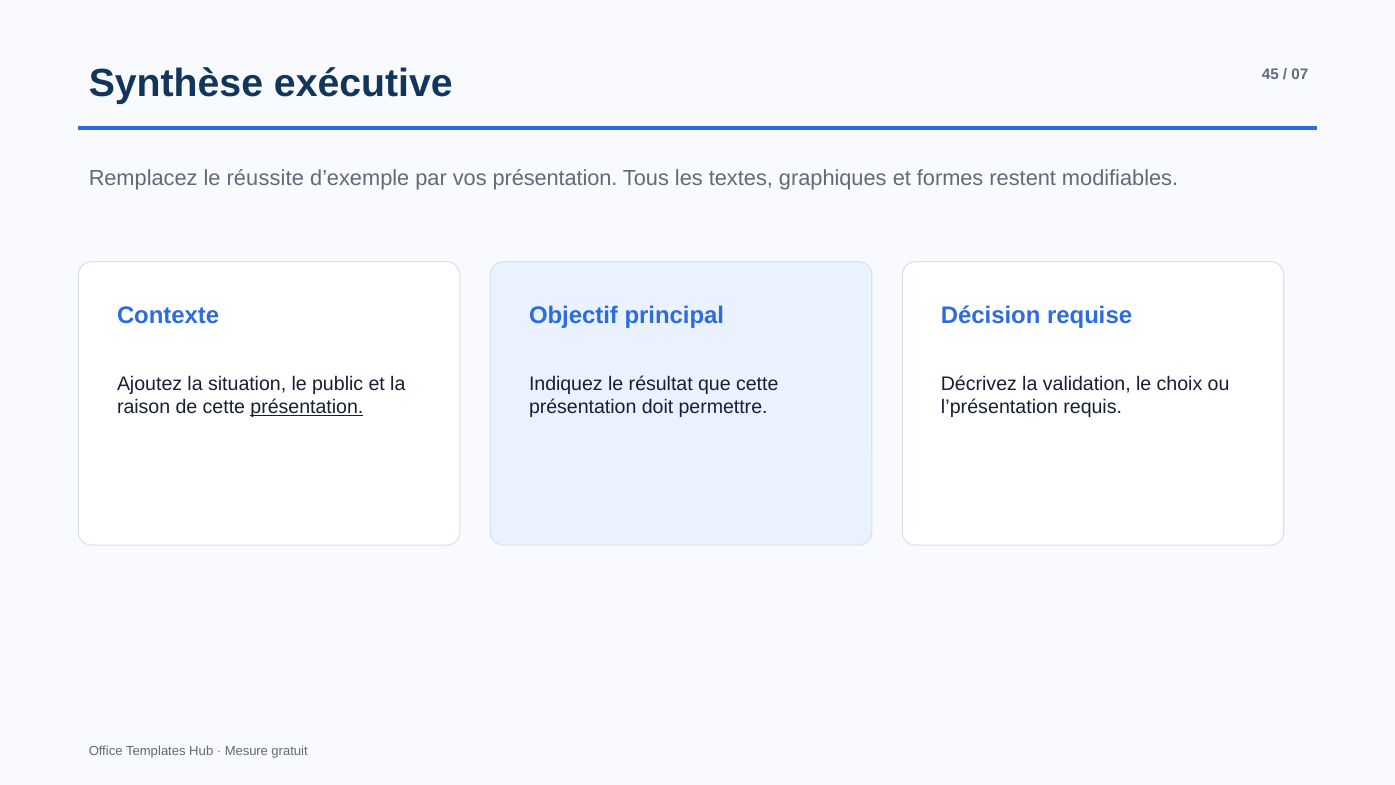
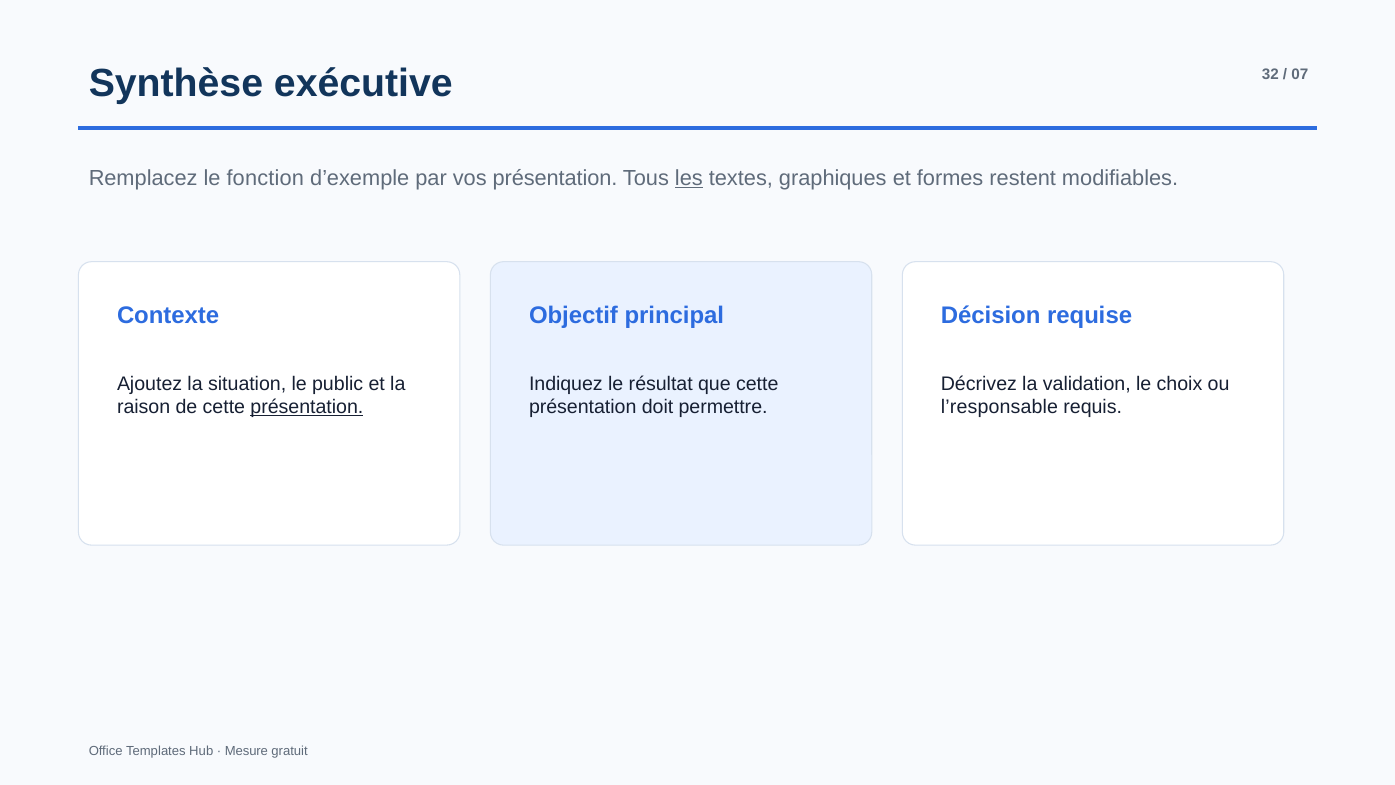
45: 45 -> 32 (1270, 74)
réussite: réussite -> fonction (265, 178)
les underline: none -> present (689, 178)
l’présentation: l’présentation -> l’responsable (999, 407)
